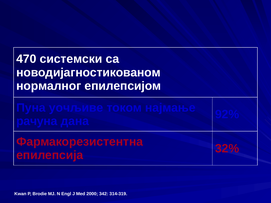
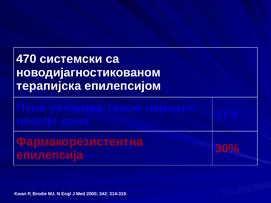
нормалног: нормалног -> терапијска (49, 86)
92%: 92% -> 41% (227, 115)
рачуна: рачуна -> nedelje (37, 121)
32%: 32% -> 30% (227, 149)
